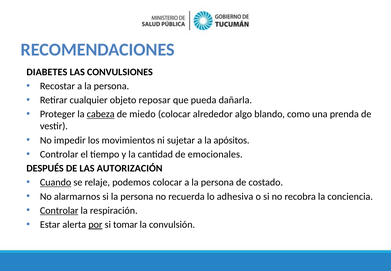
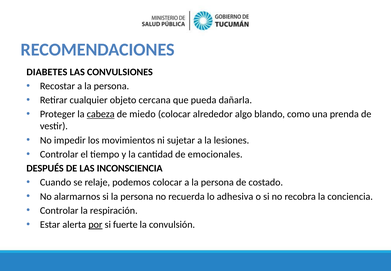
reposar: reposar -> cercana (155, 100)
apósitos: apósitos -> lesiones (231, 140)
AUTORIZACIÓN: AUTORIZACIÓN -> INCONSCIENCIA (130, 168)
Cuando underline: present -> none (56, 182)
Controlar underline: present -> none (59, 210)
tomar: tomar -> fuerte (125, 224)
